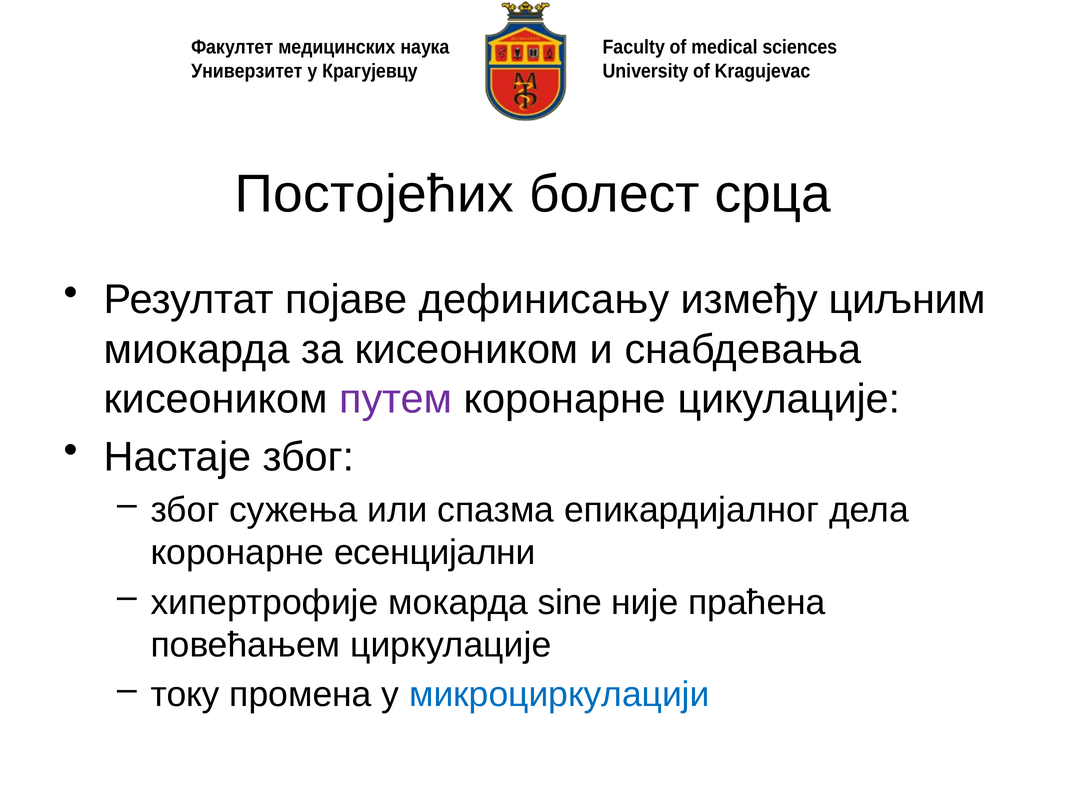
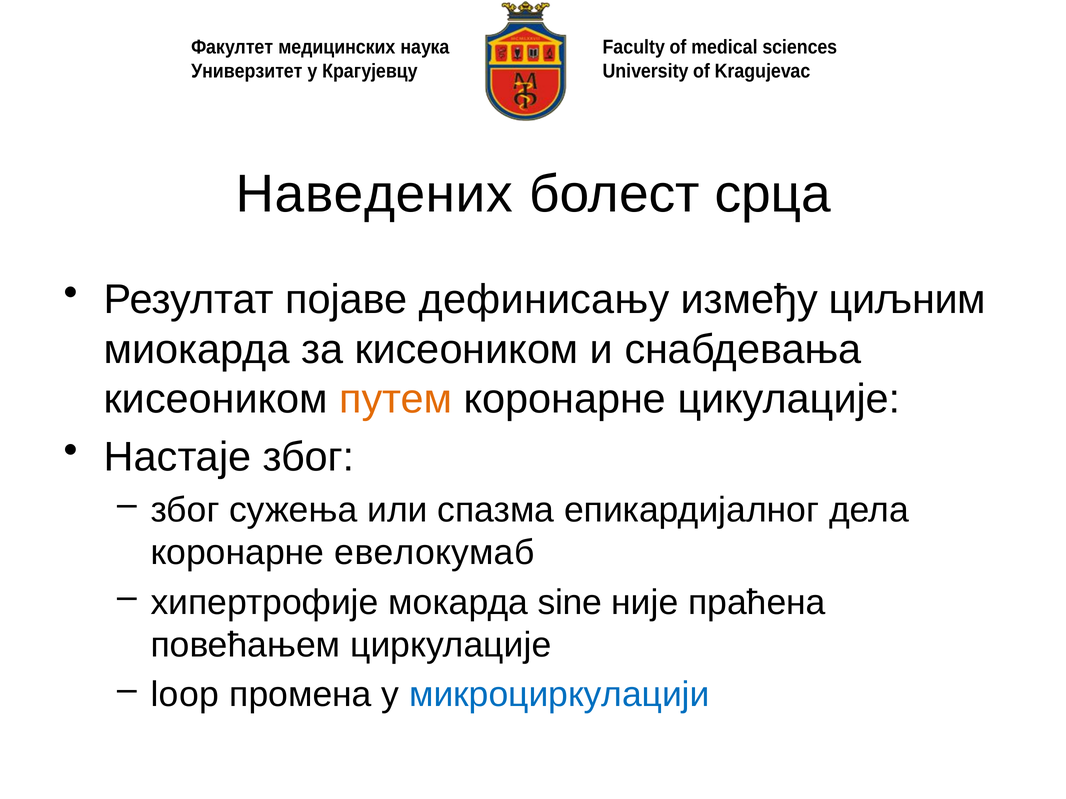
Постојећих: Постојећих -> Наведених (374, 194)
путем colour: purple -> orange (396, 399)
есенцијални: есенцијални -> евелокумаб (434, 553)
току: току -> loop (185, 695)
